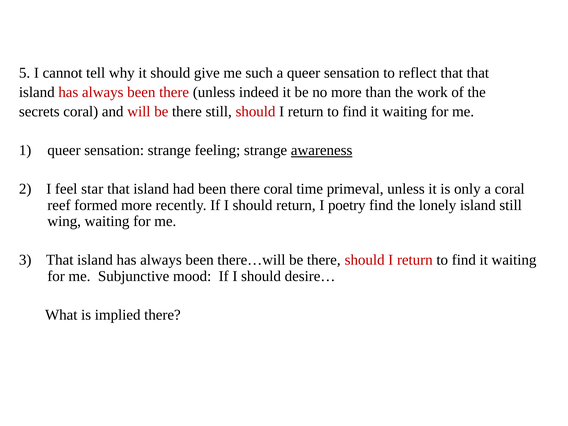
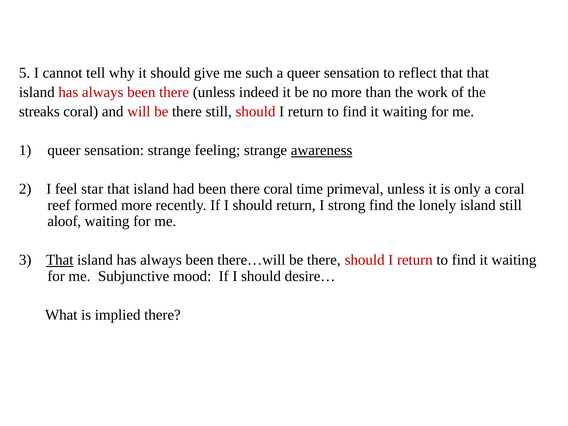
secrets: secrets -> streaks (39, 112)
poetry: poetry -> strong (347, 205)
wing: wing -> aloof (64, 221)
That underline: none -> present (60, 260)
